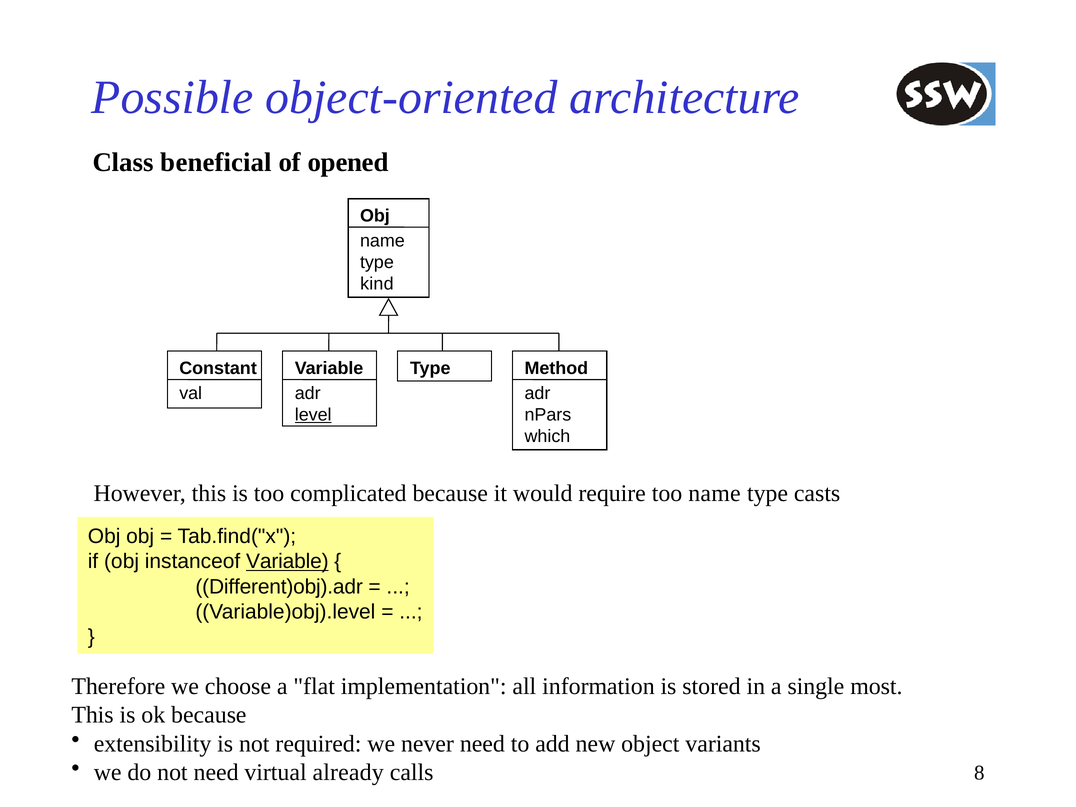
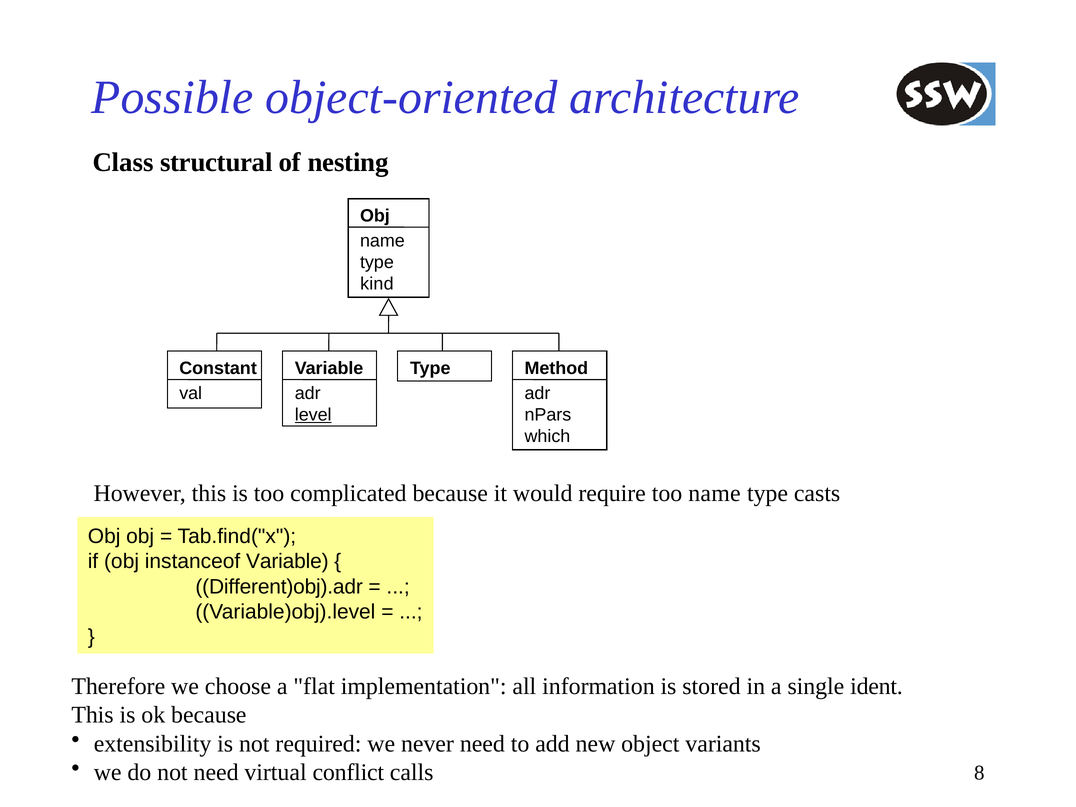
beneficial: beneficial -> structural (216, 162)
opened: opened -> nesting (348, 162)
Variable underline: present -> none (287, 562)
most: most -> ident (876, 686)
already: already -> conflict (348, 772)
